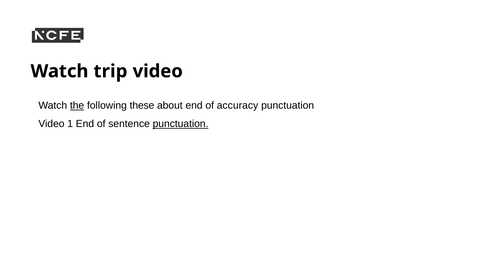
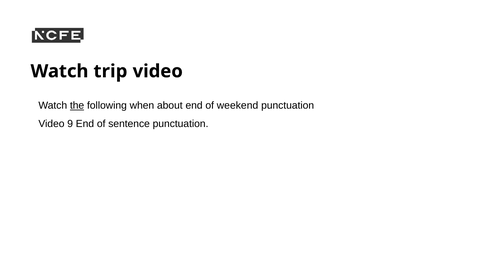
these: these -> when (142, 106)
accuracy: accuracy -> weekend (238, 106)
1: 1 -> 9 (70, 124)
punctuation underline: present -> none (181, 124)
